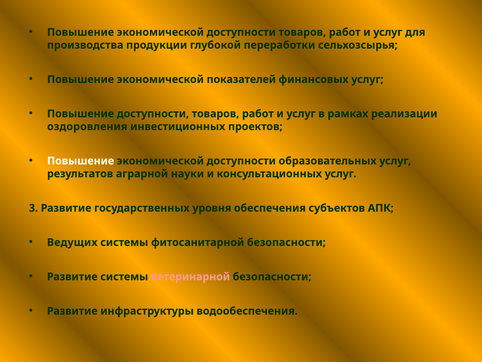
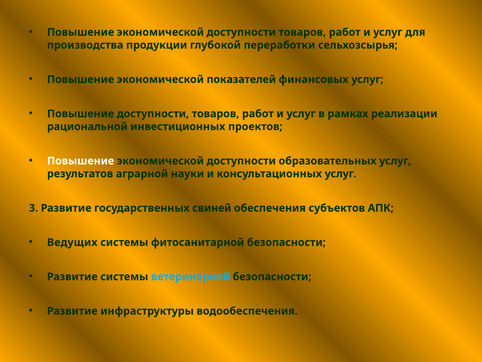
оздоровления: оздоровления -> рациональной (87, 126)
уровня: уровня -> свиней (212, 208)
ветеринарной colour: pink -> light blue (191, 276)
